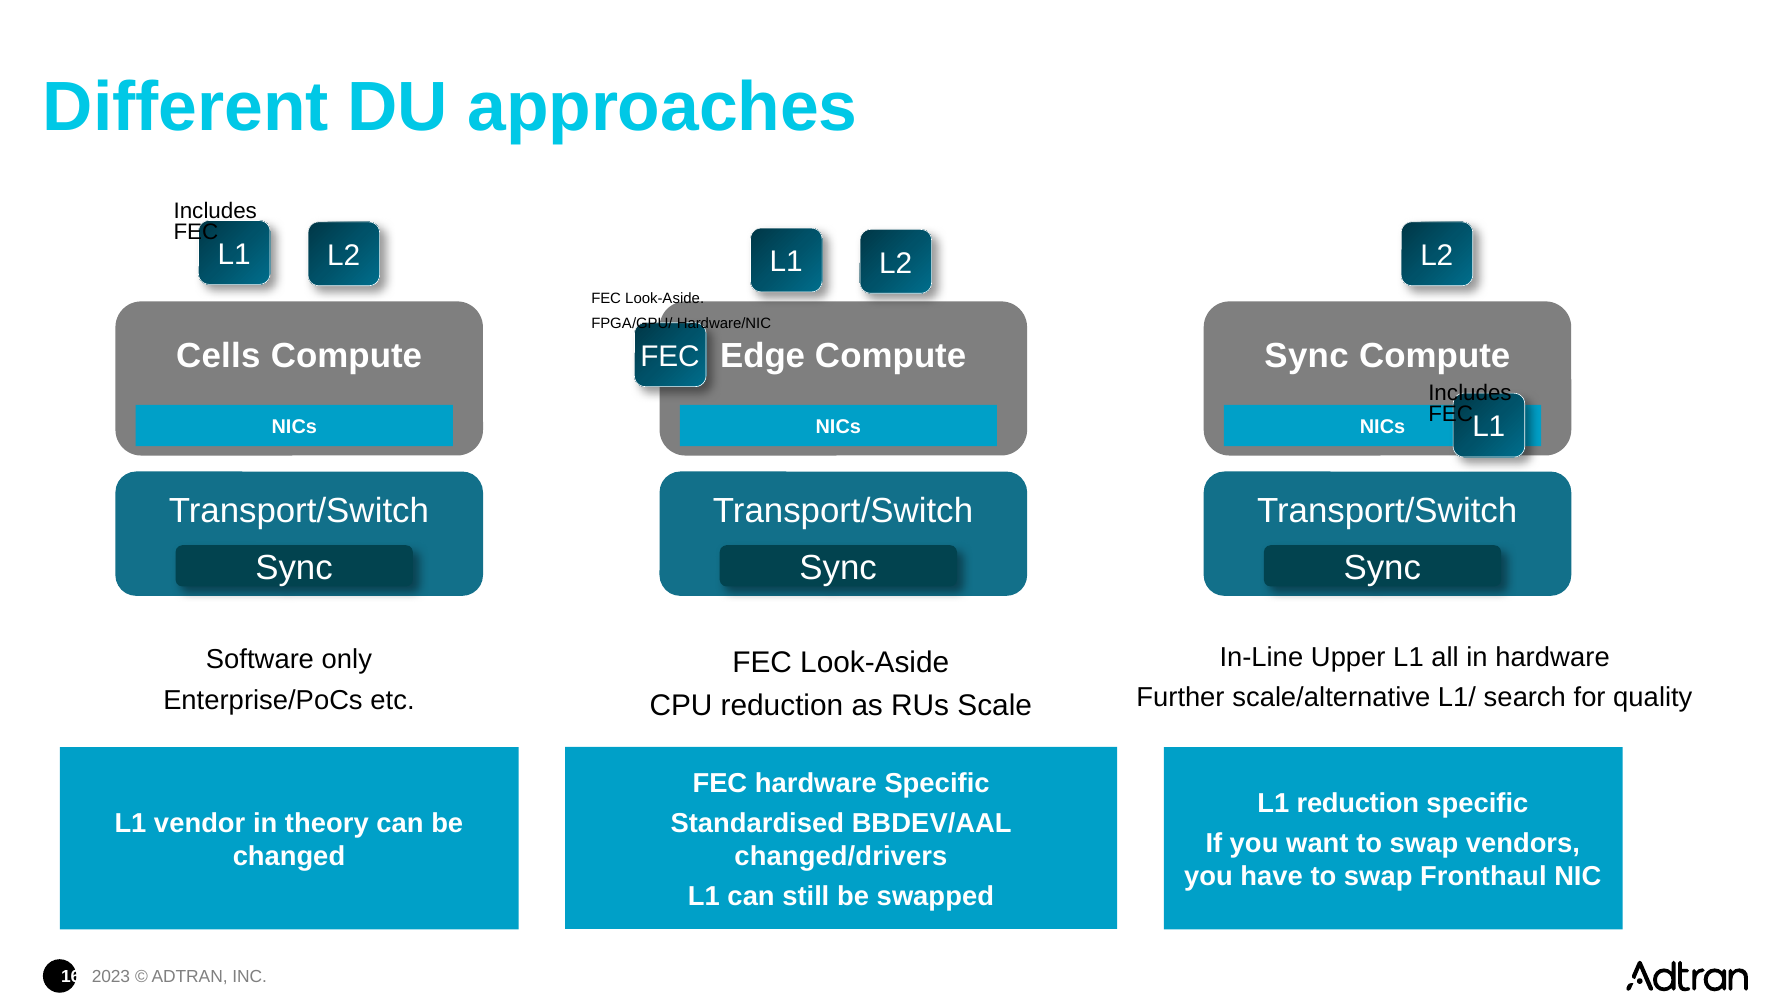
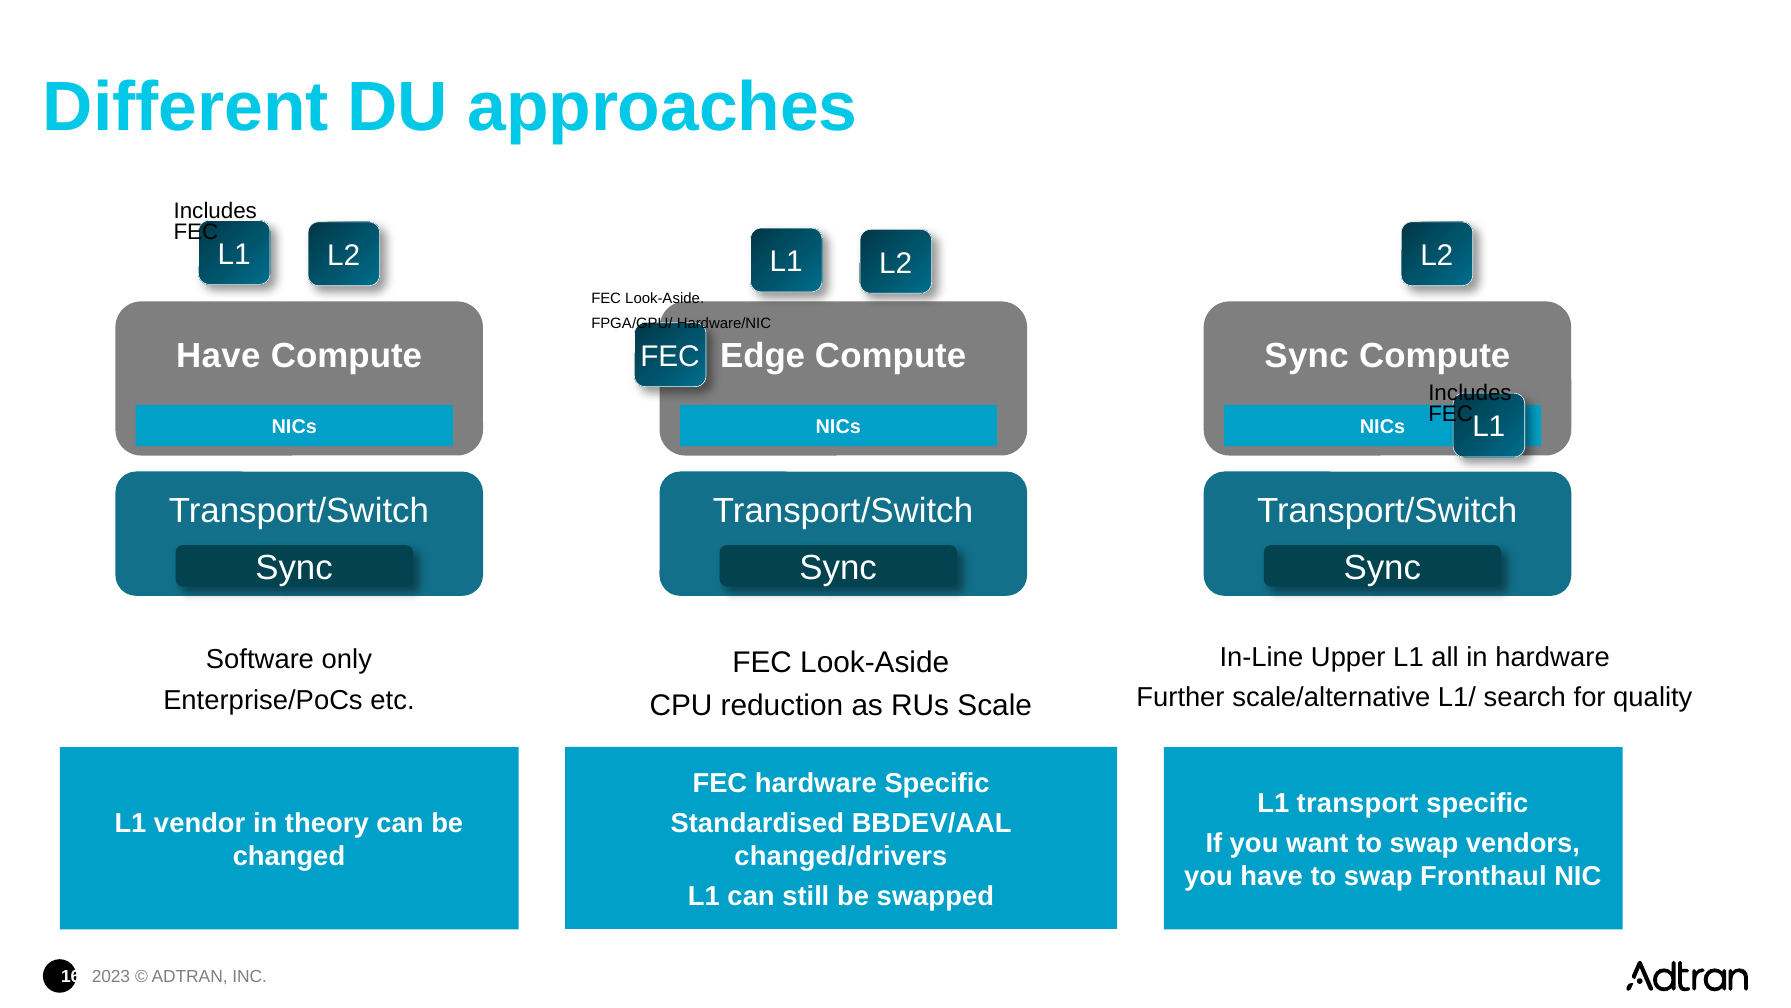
Cells: Cells -> Have (218, 356)
L1 reduction: reduction -> transport (1358, 803)
